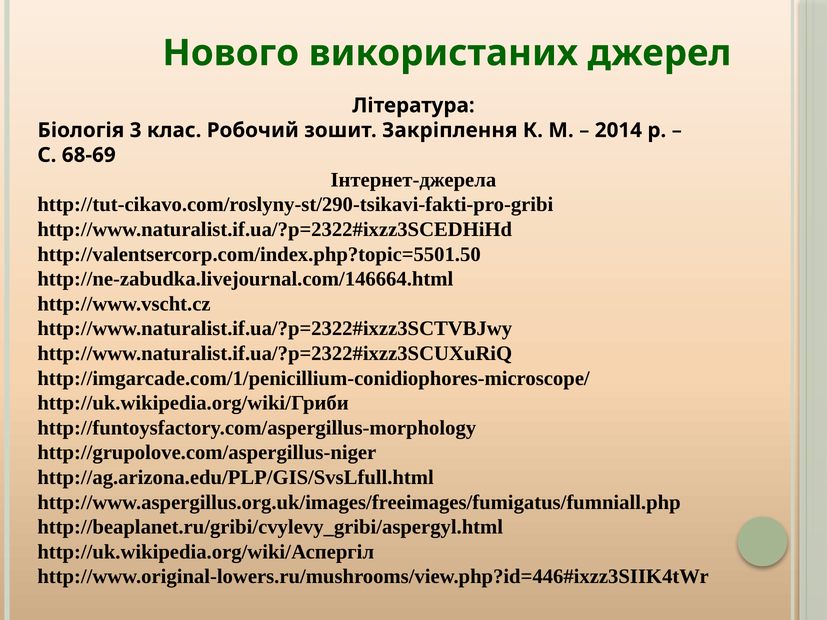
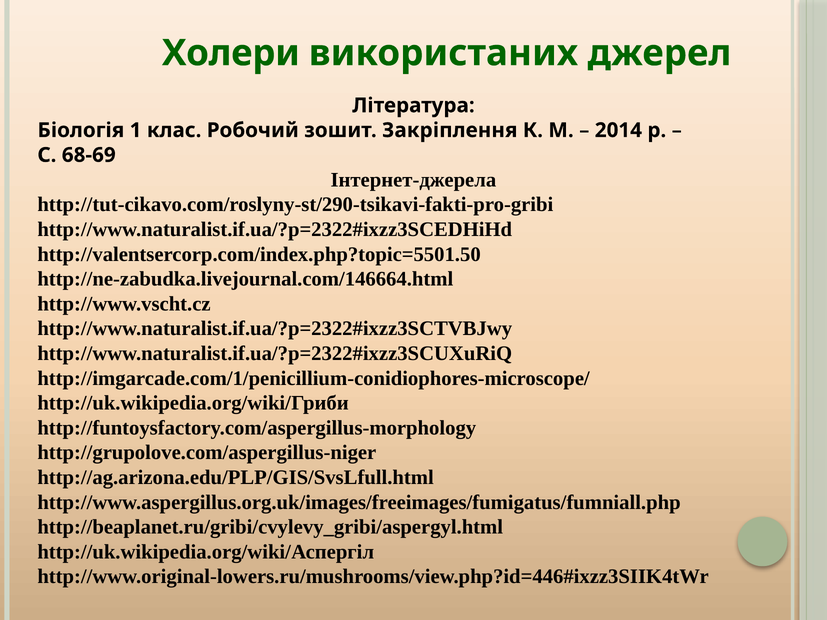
Нового: Нового -> Холери (231, 53)
3: 3 -> 1 (136, 130)
